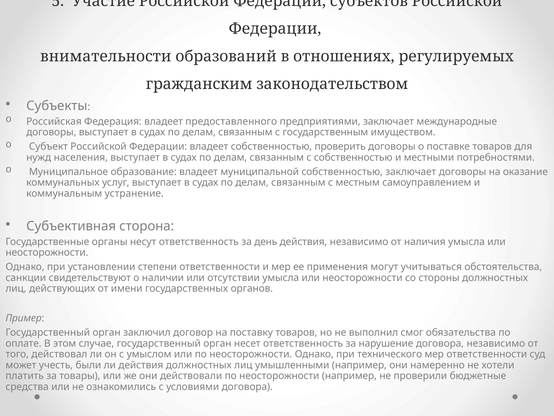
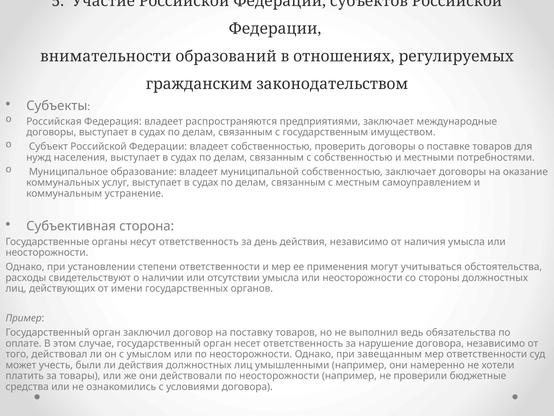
предоставленного: предоставленного -> распространяются (231, 121)
санкции: санкции -> расходы (26, 277)
смог: смог -> ведь (412, 332)
технического: технического -> завещанным (390, 354)
